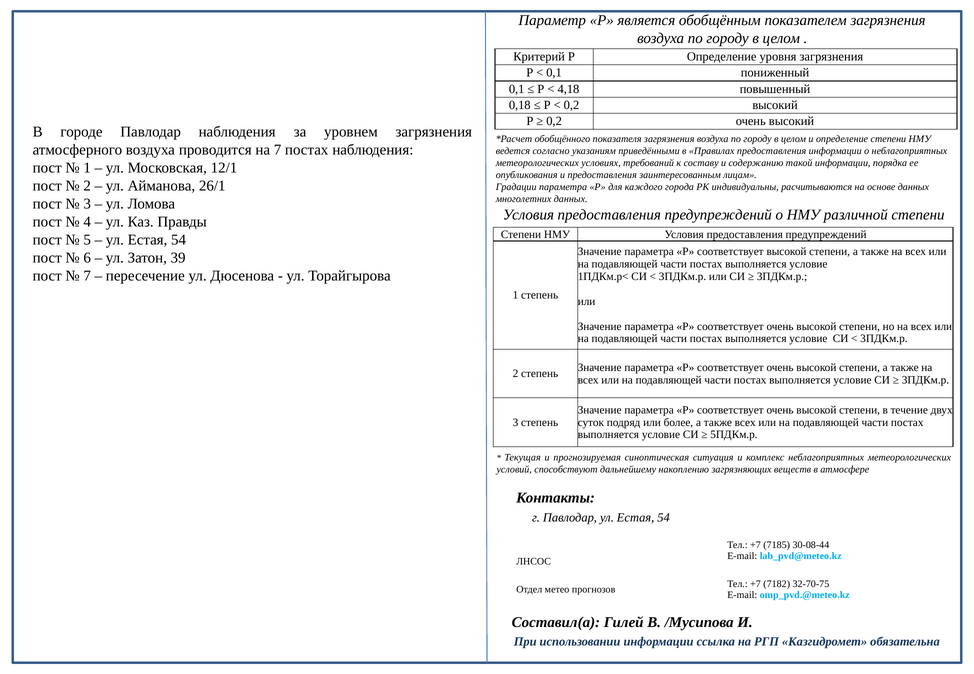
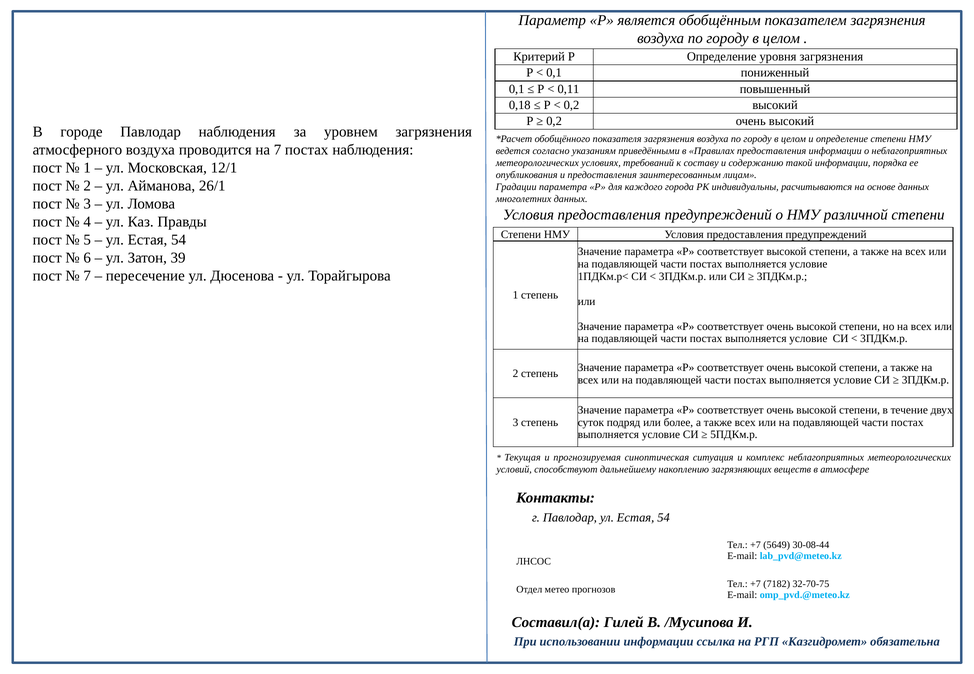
4,18: 4,18 -> 0,11 (568, 89)
7185: 7185 -> 5649 (777, 545)
